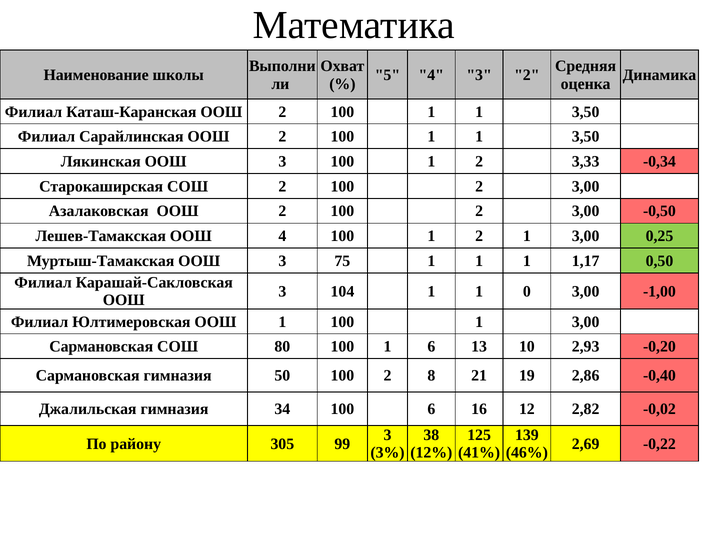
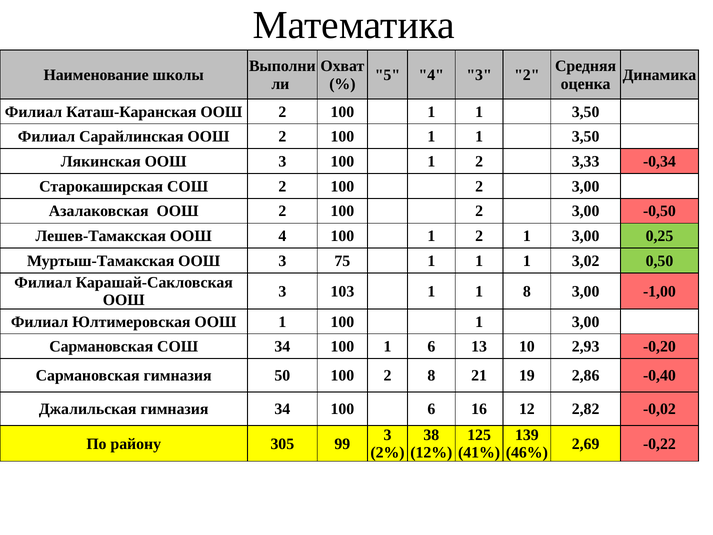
1,17: 1,17 -> 3,02 (586, 261)
104: 104 -> 103 (342, 291)
1 0: 0 -> 8 (527, 291)
СОШ 80: 80 -> 34 (282, 347)
3%: 3% -> 2% (388, 452)
